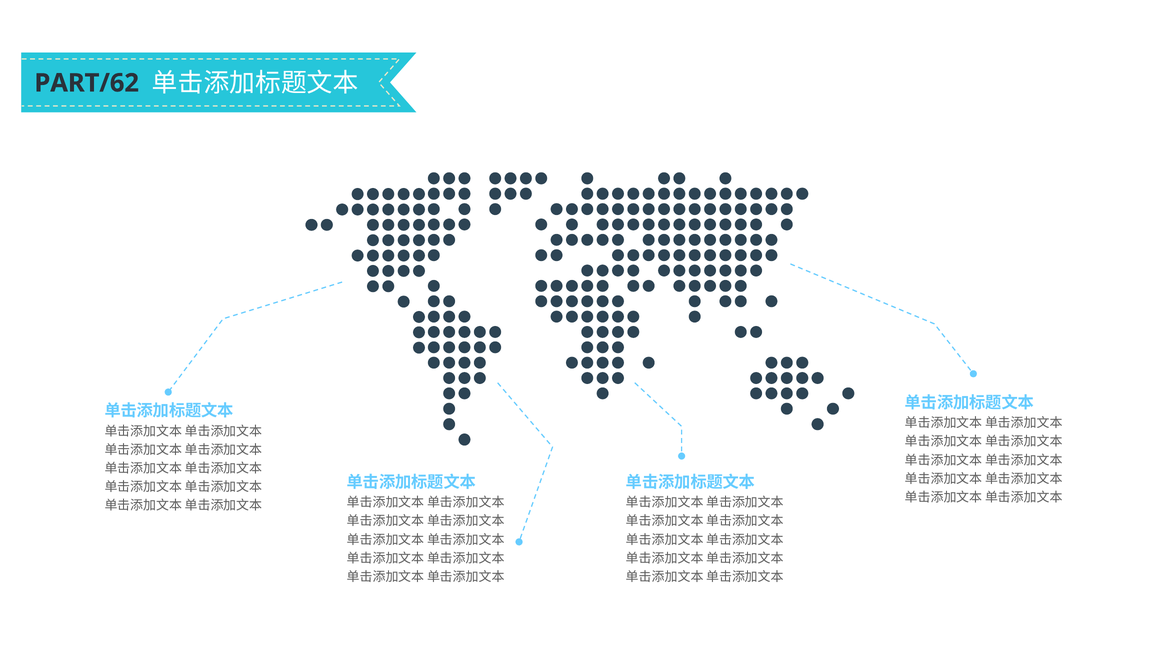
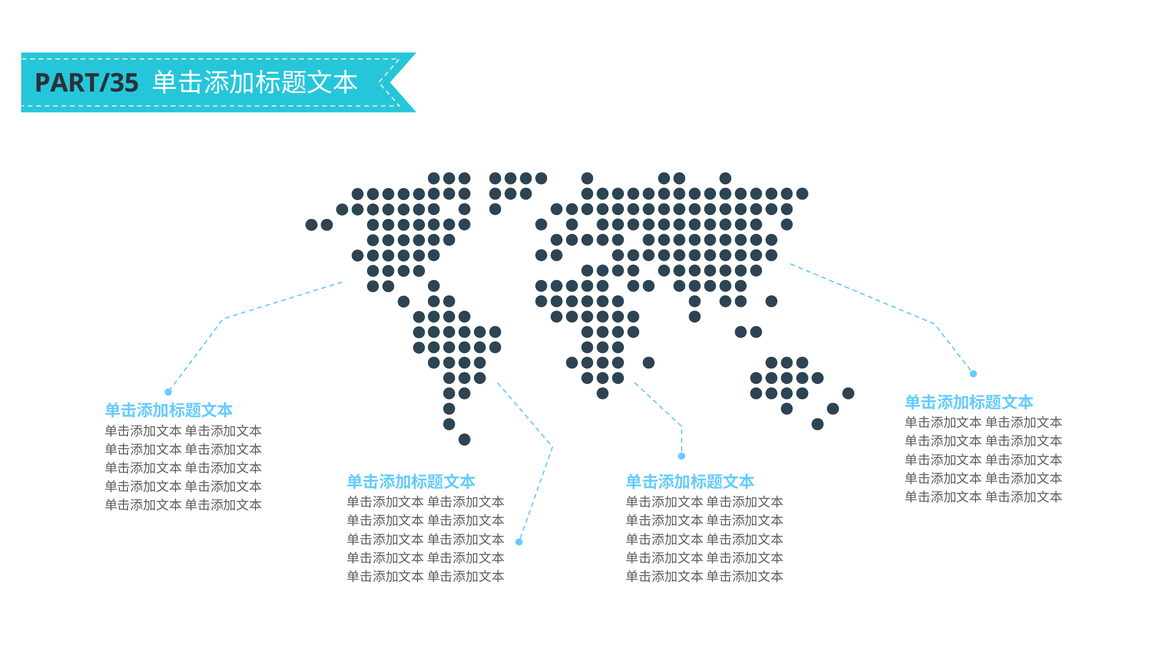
PART/62: PART/62 -> PART/35 (87, 83)
